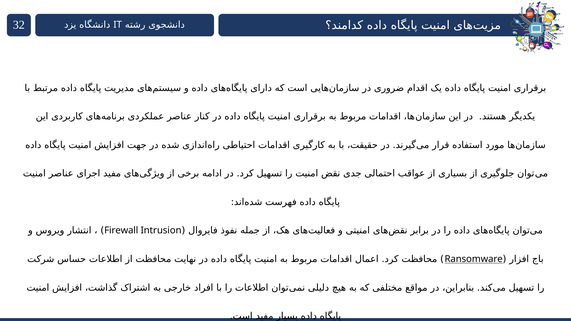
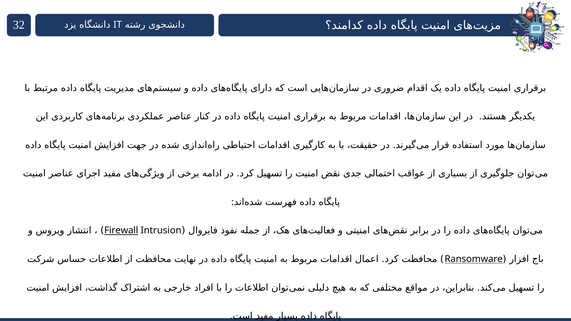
Firewall underline: none -> present (121, 231)
